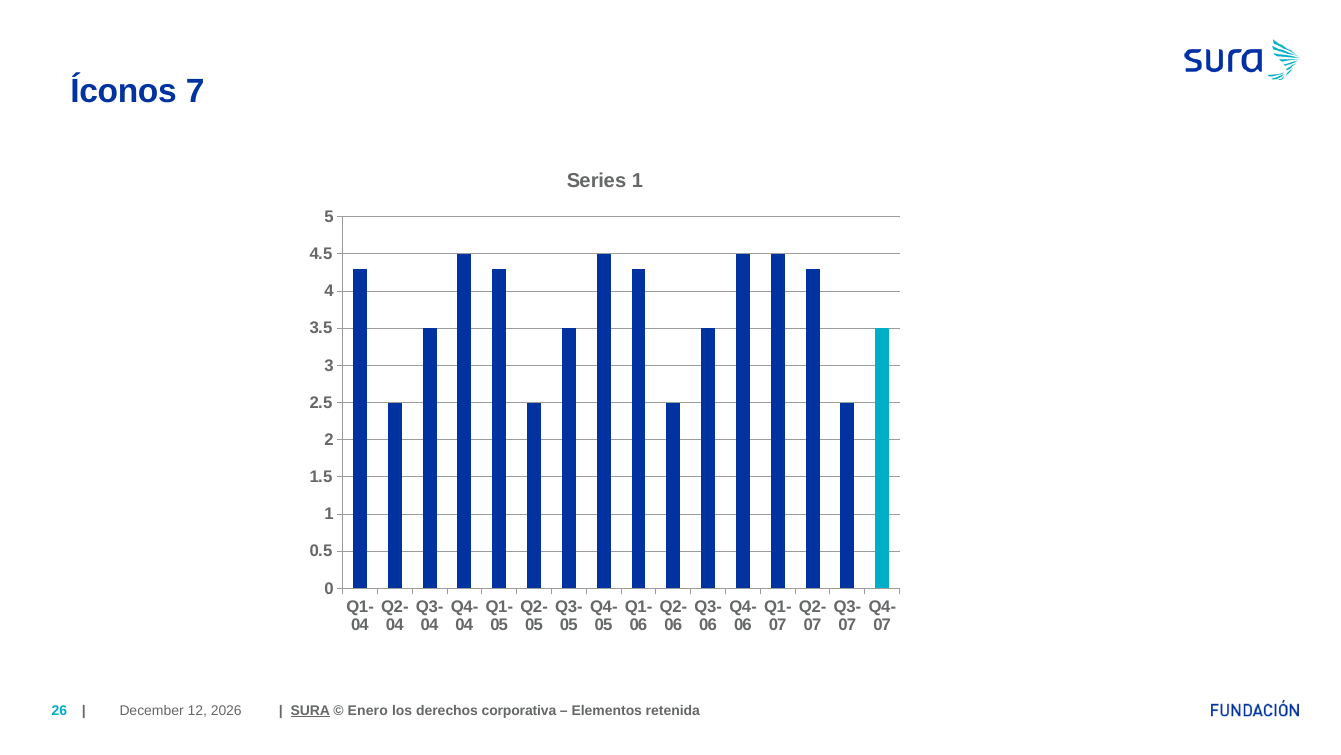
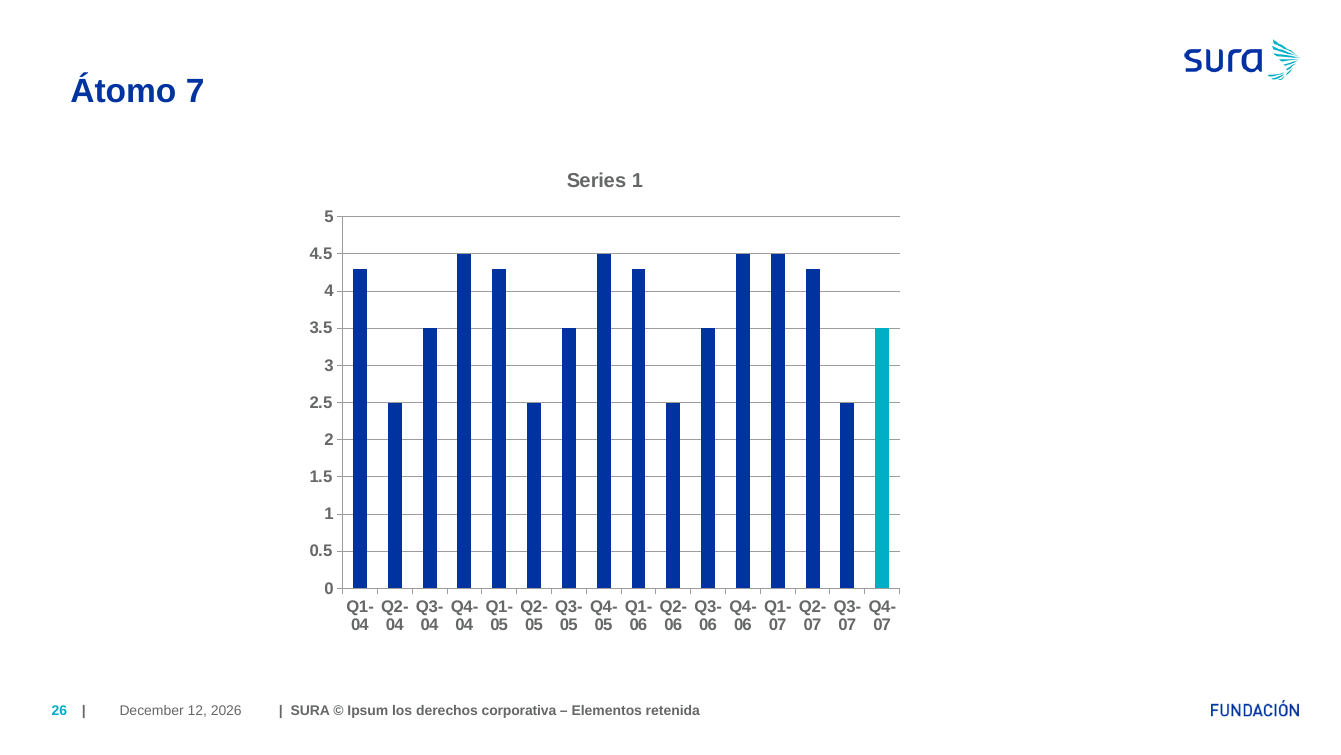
Íconos: Íconos -> Átomo (123, 92)
SURA underline: present -> none (310, 710)
Enero: Enero -> Ipsum (368, 710)
